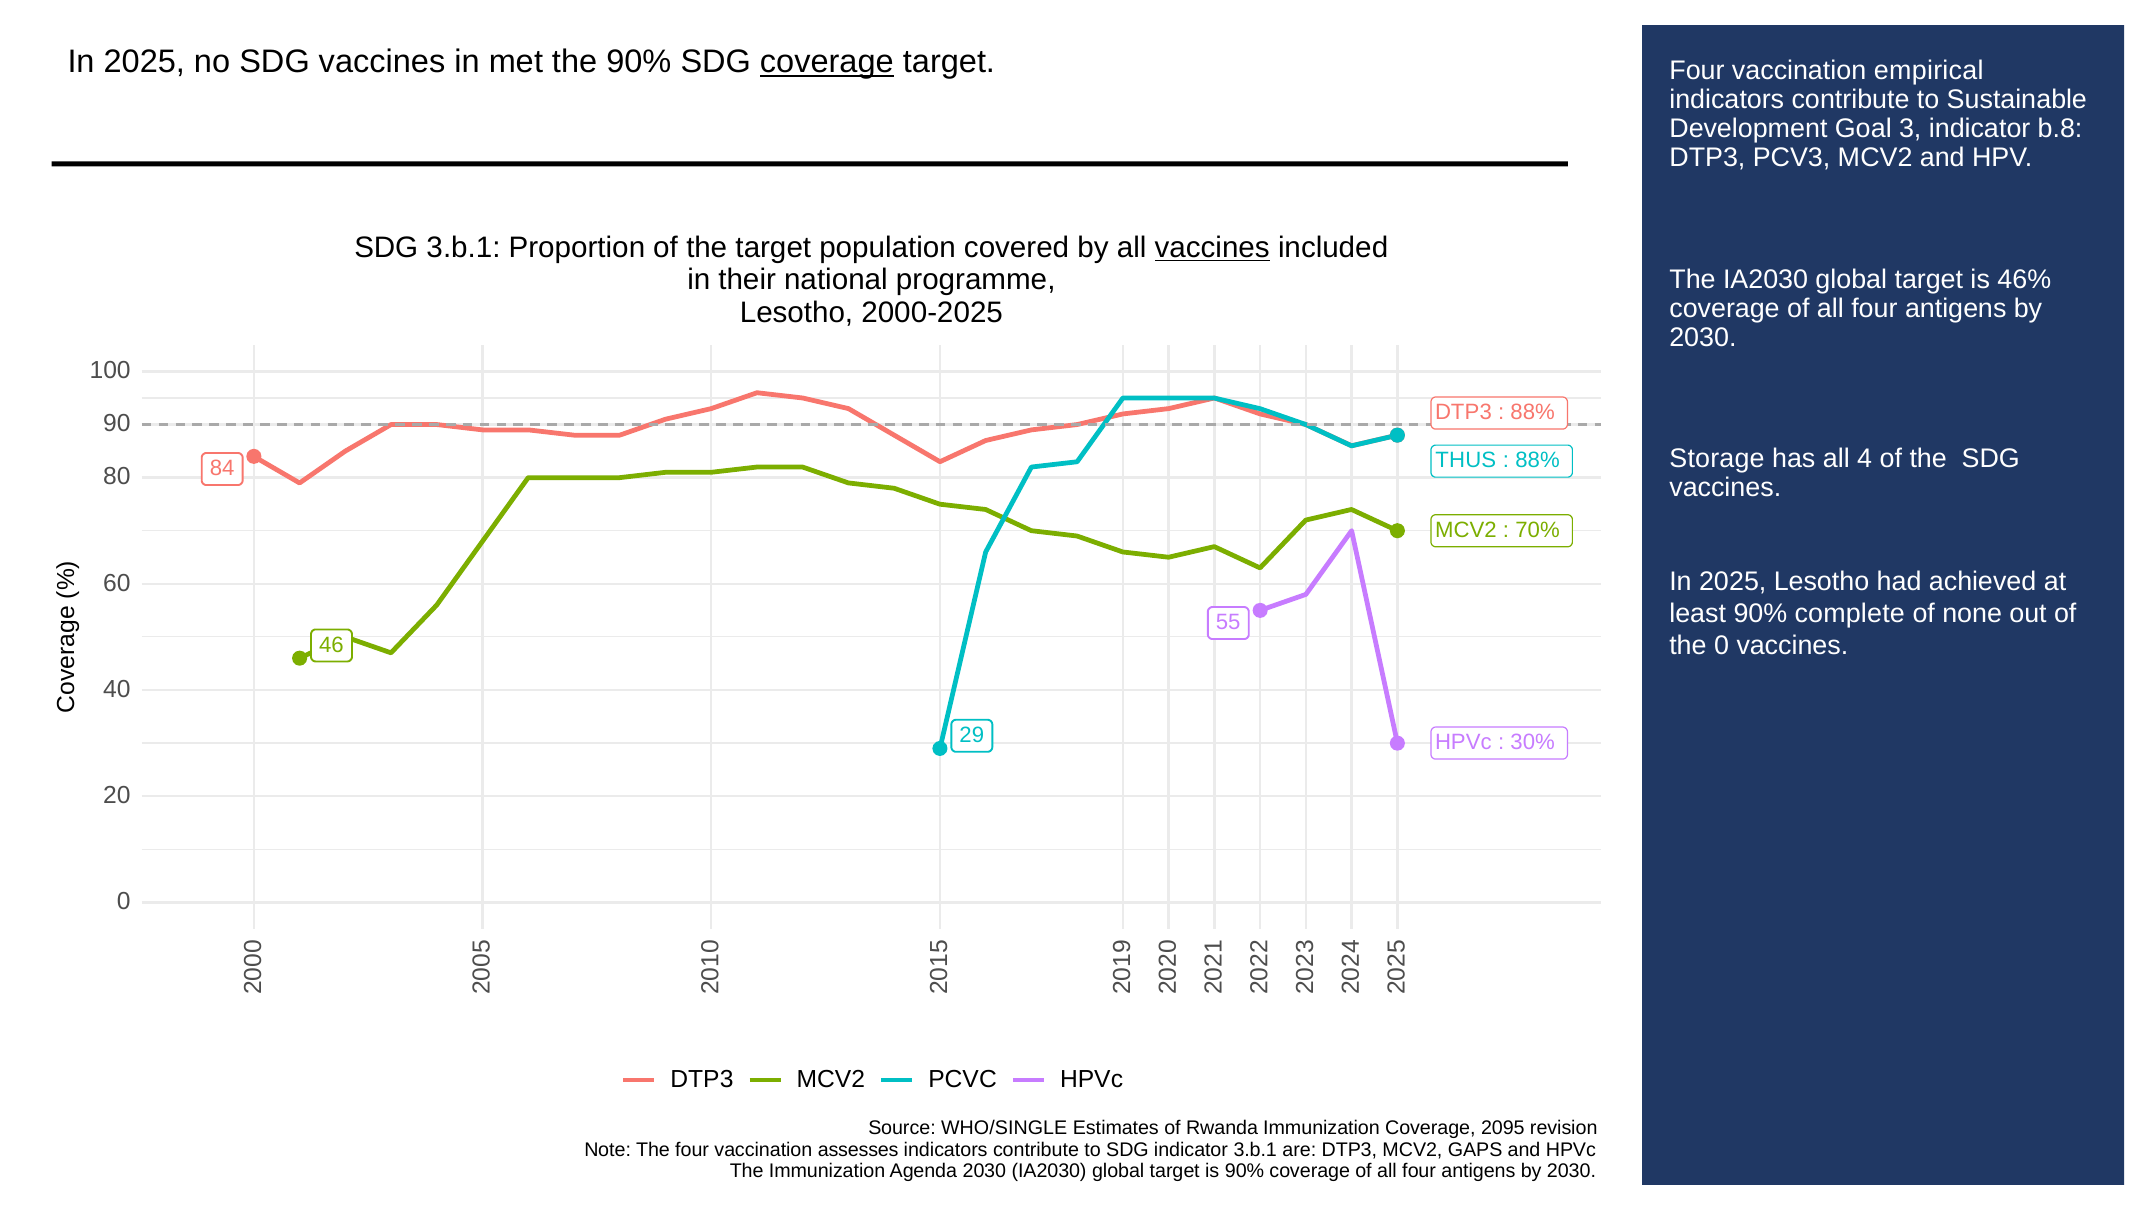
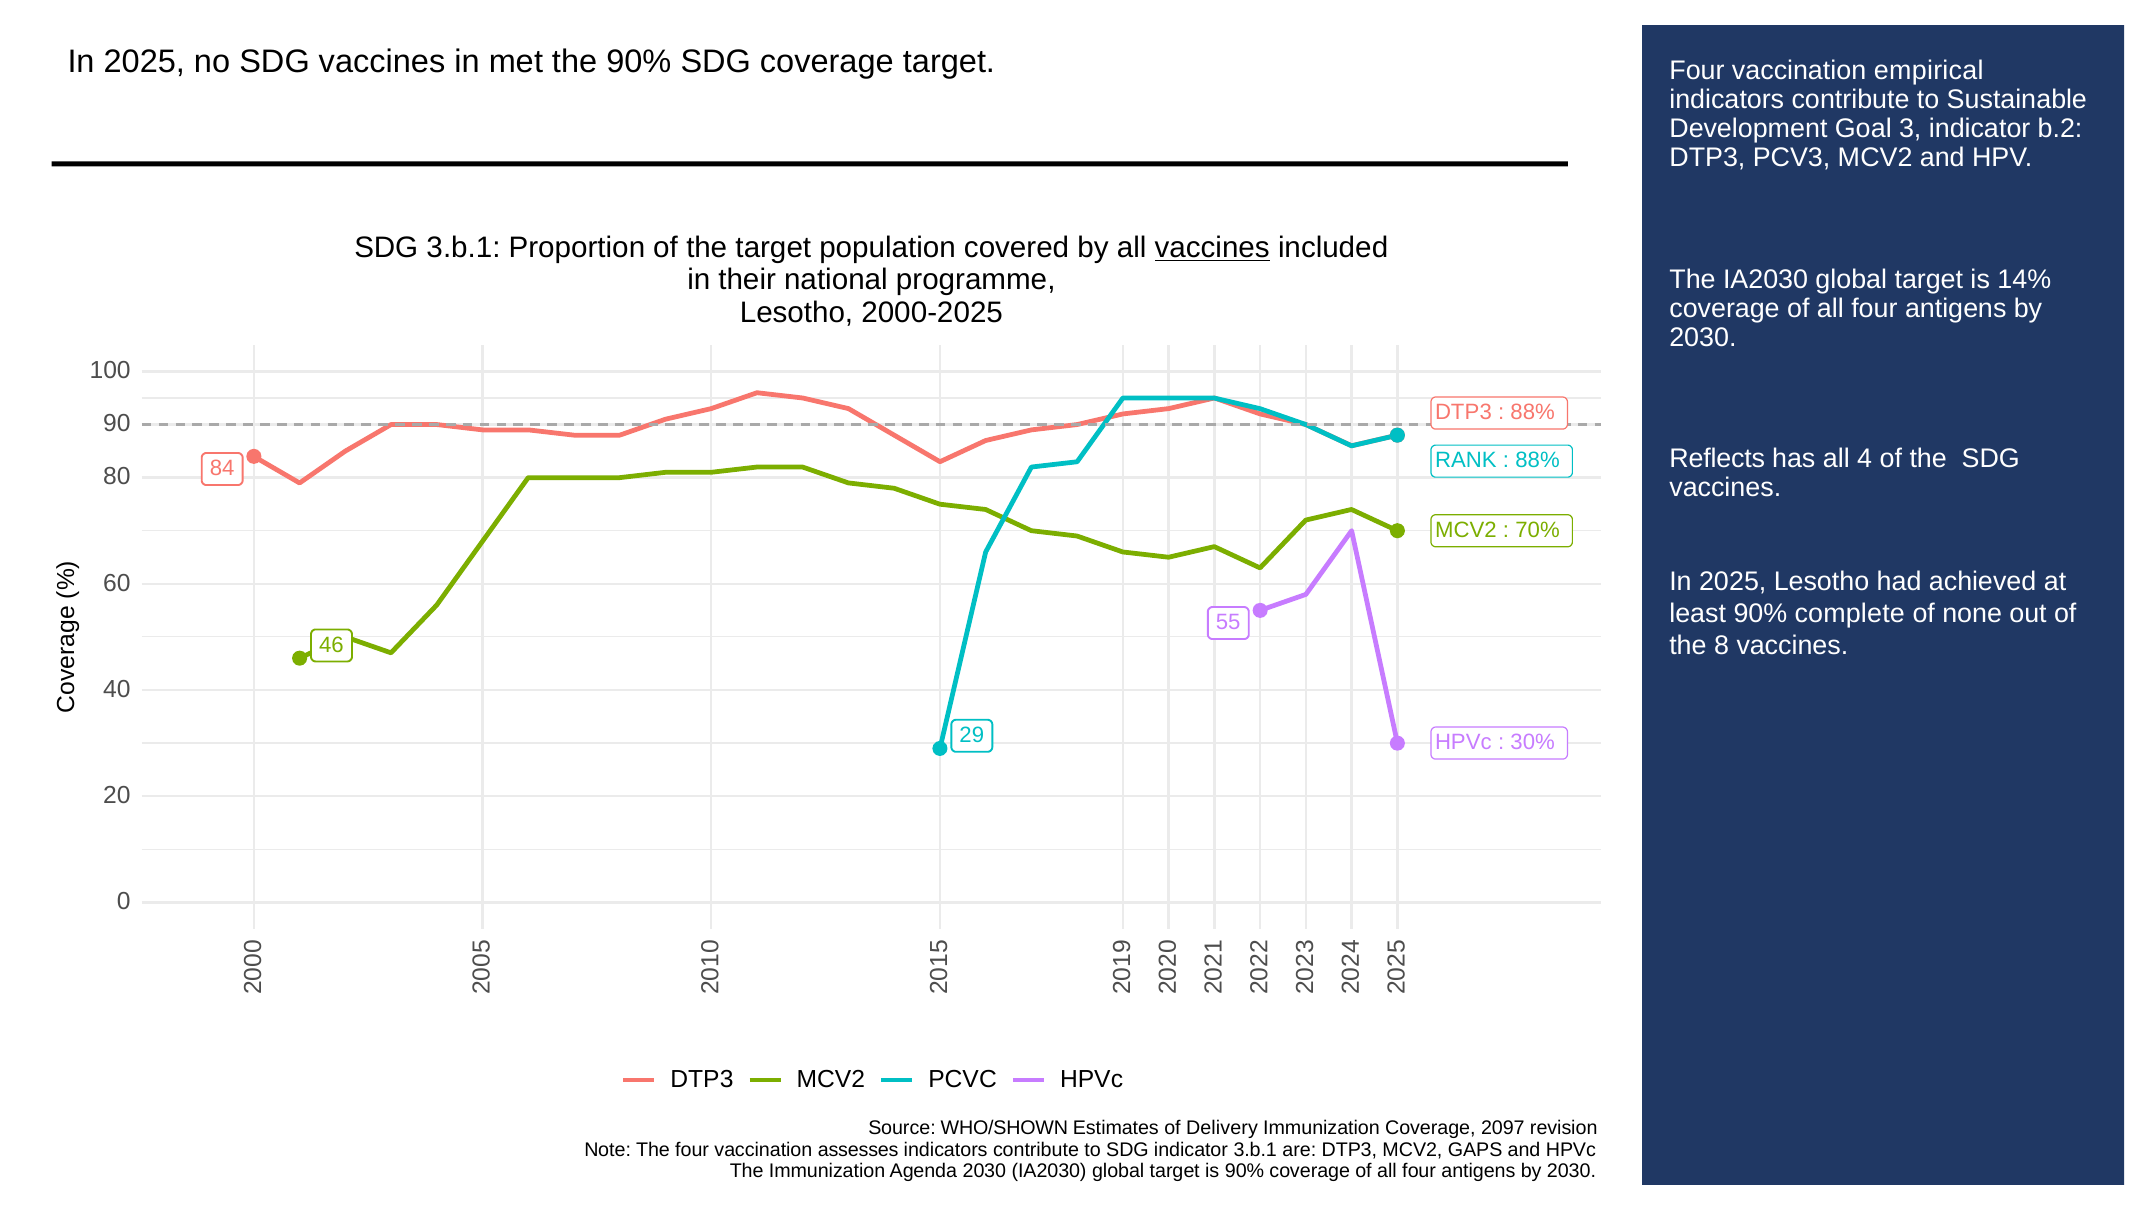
coverage underline: present -> none (827, 62)
b.8: b.8 -> b.2 (2060, 129)
46%: 46% -> 14% (2024, 279)
Storage: Storage -> Reflects (1717, 459)
THUS: THUS -> RANK (1466, 460)
the 0: 0 -> 8 (1721, 646)
WHO/SINGLE: WHO/SINGLE -> WHO/SHOWN (1004, 1128)
Rwanda: Rwanda -> Delivery (1222, 1128)
2095: 2095 -> 2097 (1503, 1128)
